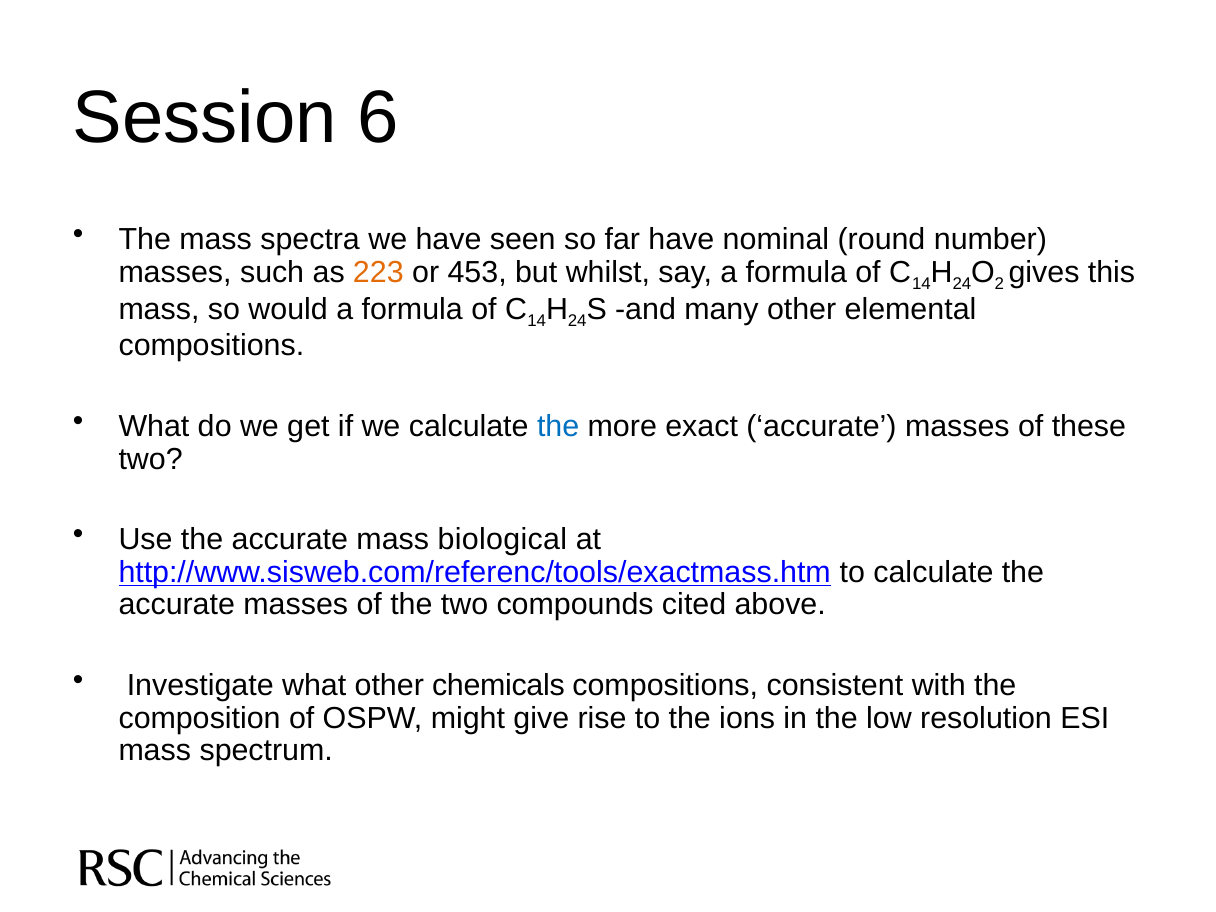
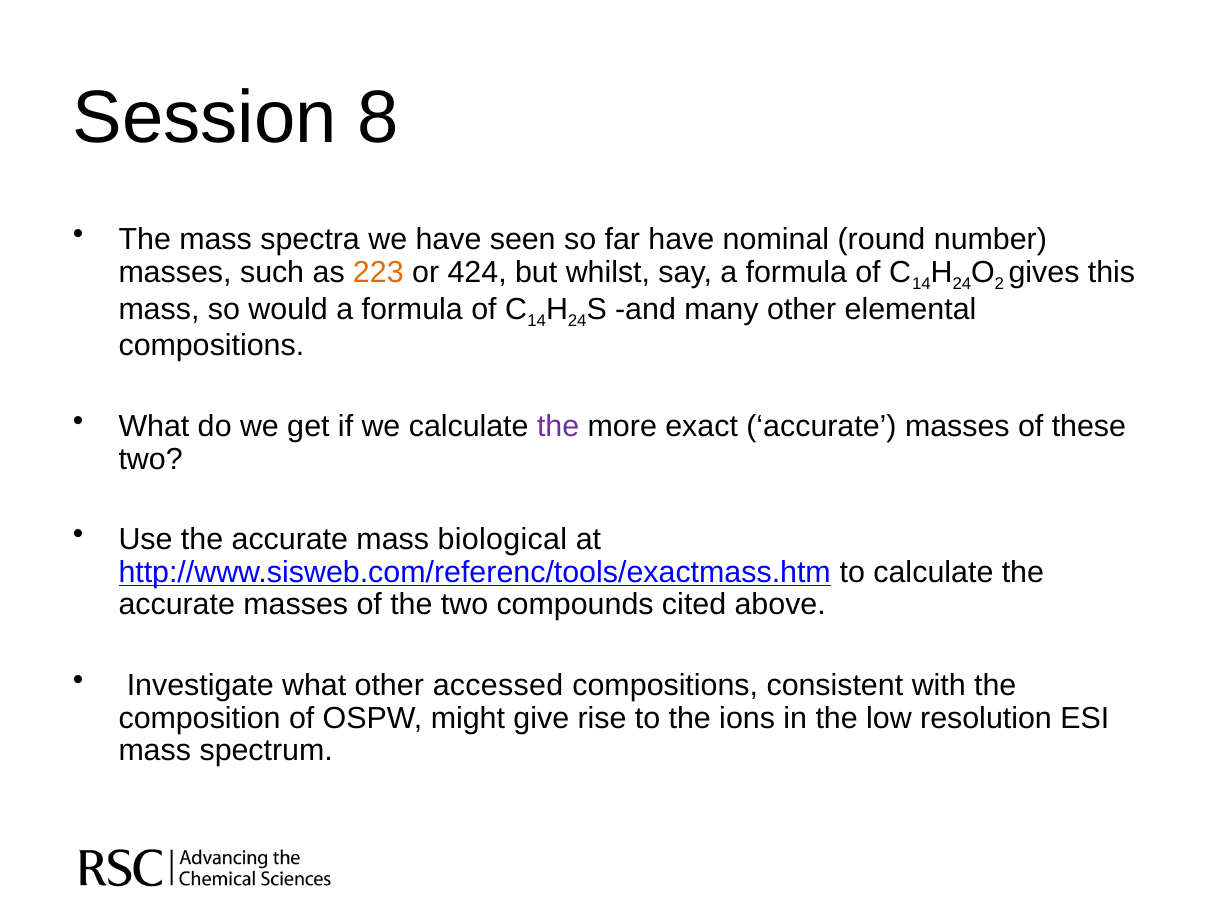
6: 6 -> 8 (378, 118)
453: 453 -> 424 (477, 272)
the colour: blue -> purple (558, 426)
chemicals: chemicals -> accessed (498, 685)
